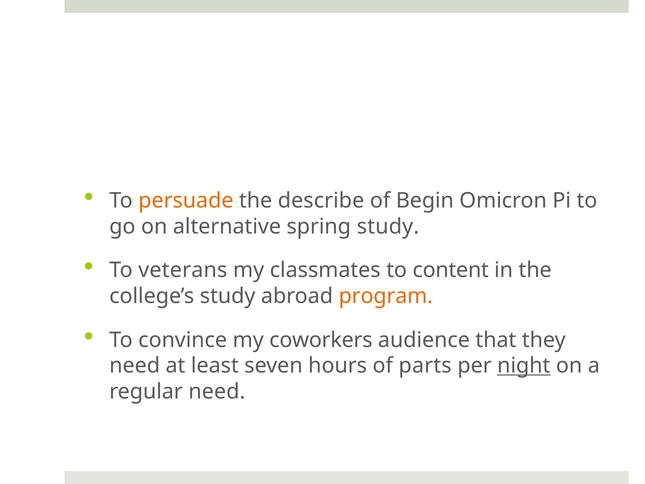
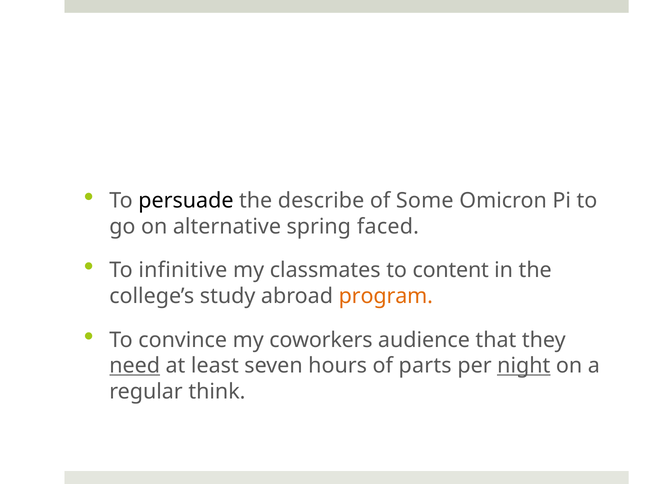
persuade colour: orange -> black (186, 201)
Begin: Begin -> Some (425, 201)
spring study: study -> faced (388, 227)
veterans: veterans -> infinitive (183, 270)
need underline: none -> present (135, 366)
regular need: need -> think (217, 391)
